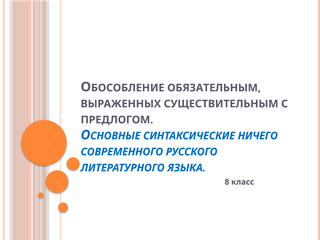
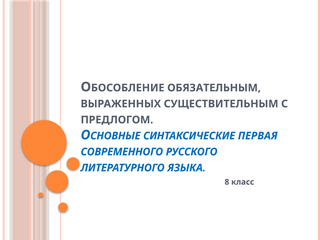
НИЧЕГО: НИЧЕГО -> ПЕРВАЯ (258, 136)
